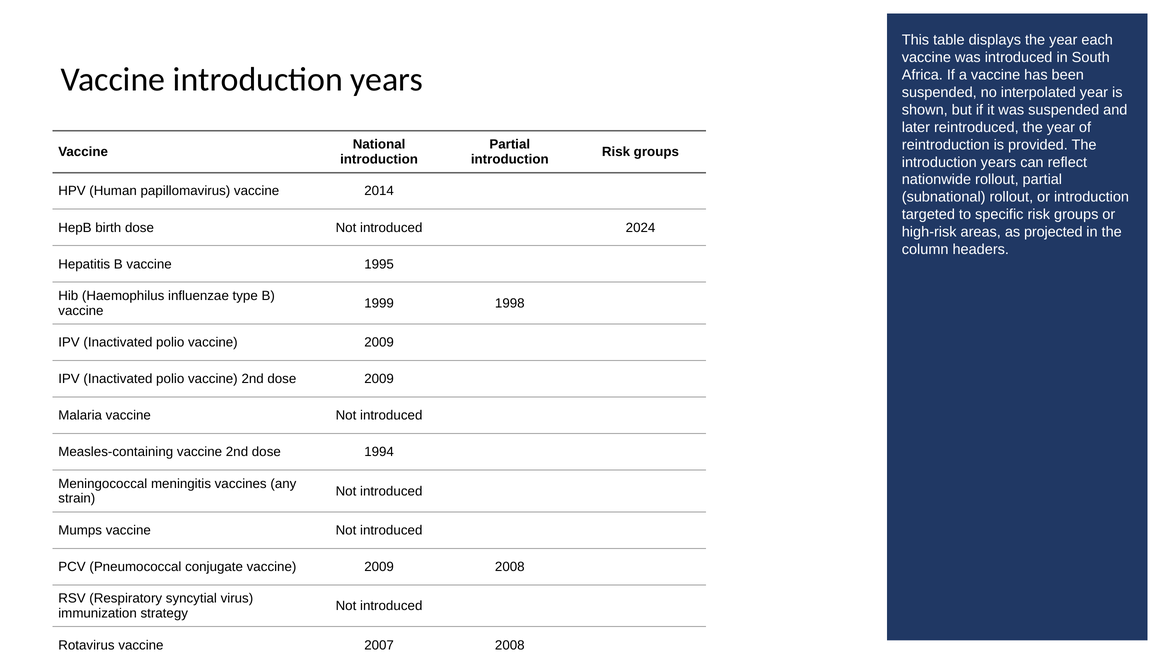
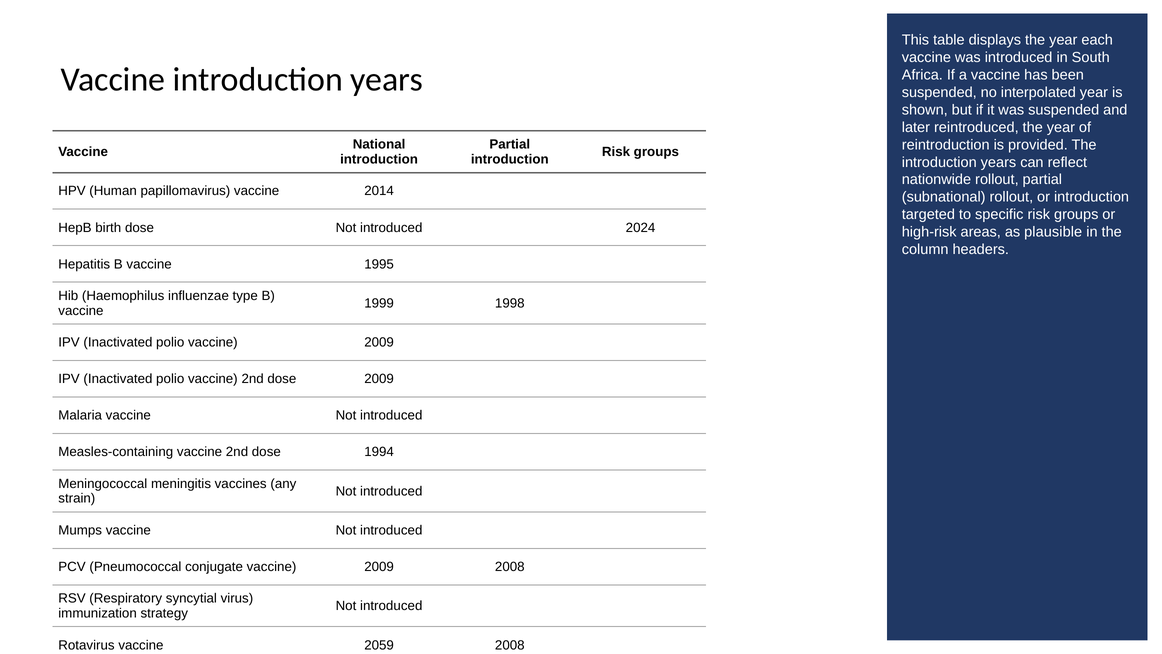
projected: projected -> plausible (1053, 232)
2007: 2007 -> 2059 (379, 645)
